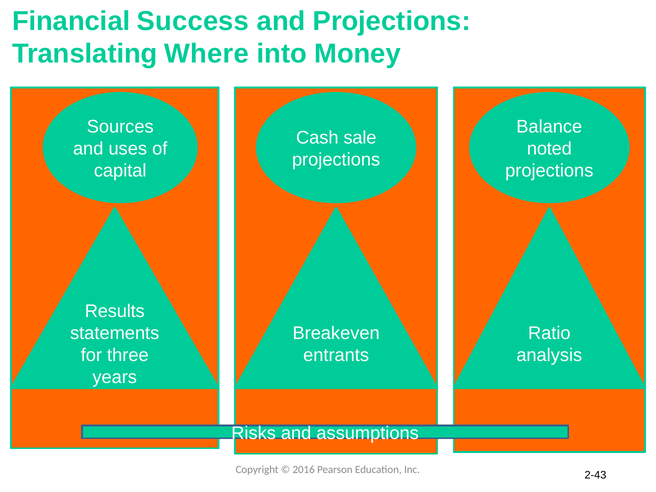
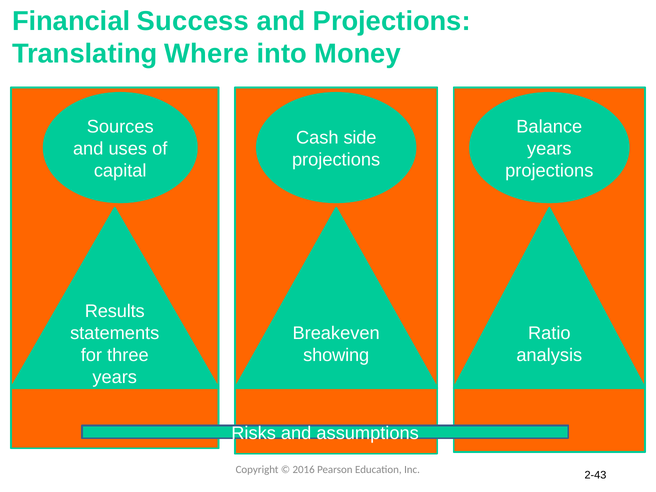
sale: sale -> side (360, 138)
noted: noted -> years (549, 149)
entrants: entrants -> showing (336, 355)
